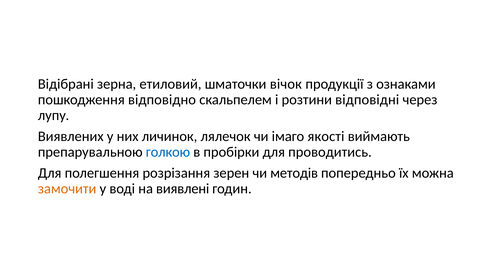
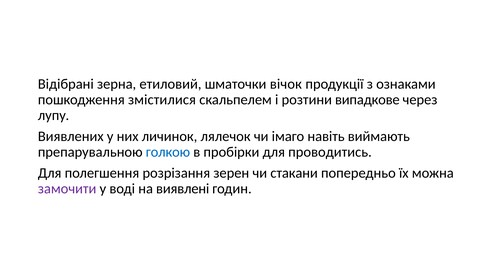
відповідно: відповідно -> змістилися (162, 100)
відповідні: відповідні -> випадкове (367, 100)
якості: якості -> навіть (326, 136)
методів: методів -> стакани (294, 173)
замочити colour: orange -> purple (67, 188)
